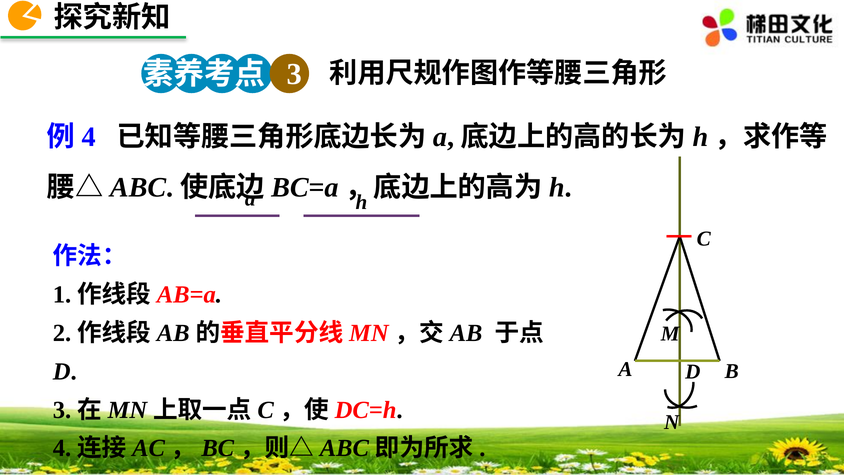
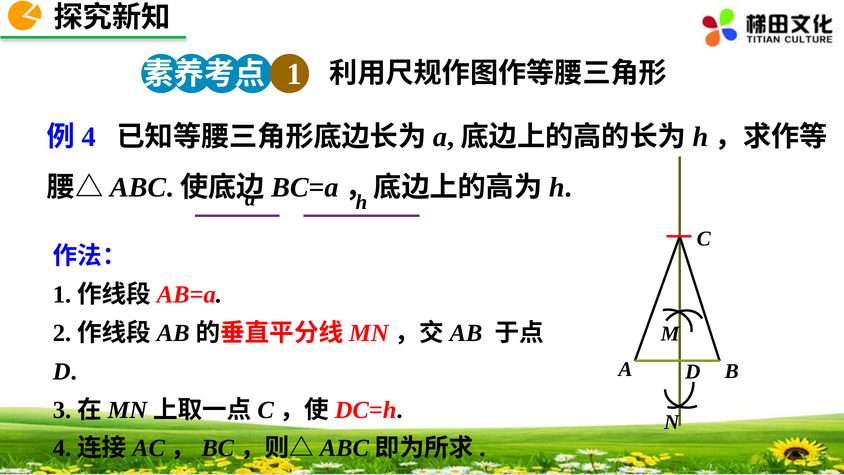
3: 3 -> 1 (294, 74)
